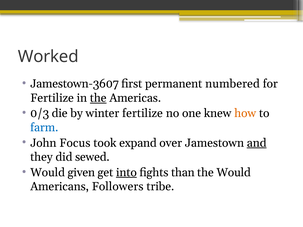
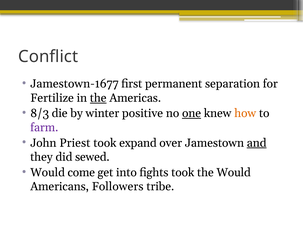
Worked: Worked -> Conflict (48, 57)
Jamestown-3607: Jamestown-3607 -> Jamestown-1677 (74, 84)
numbered: numbered -> separation (233, 84)
0/3: 0/3 -> 8/3 (40, 113)
winter fertilize: fertilize -> positive (143, 113)
one underline: none -> present (192, 113)
farm colour: blue -> purple (44, 128)
Focus: Focus -> Priest (75, 143)
given: given -> come (81, 173)
into underline: present -> none (126, 173)
fights than: than -> took (183, 173)
